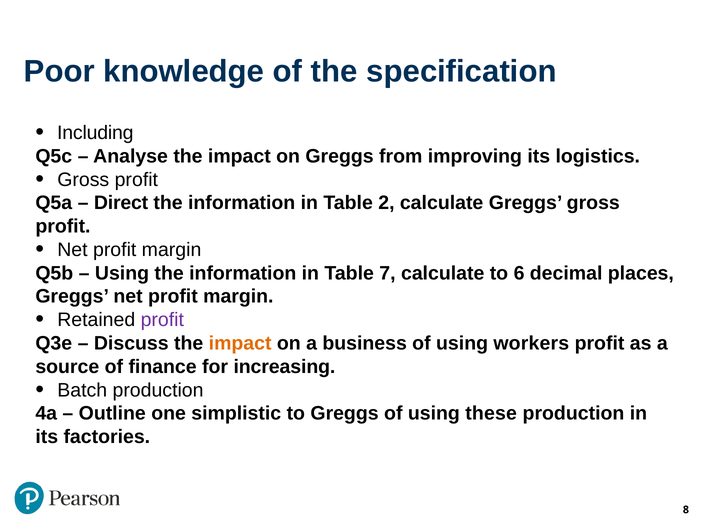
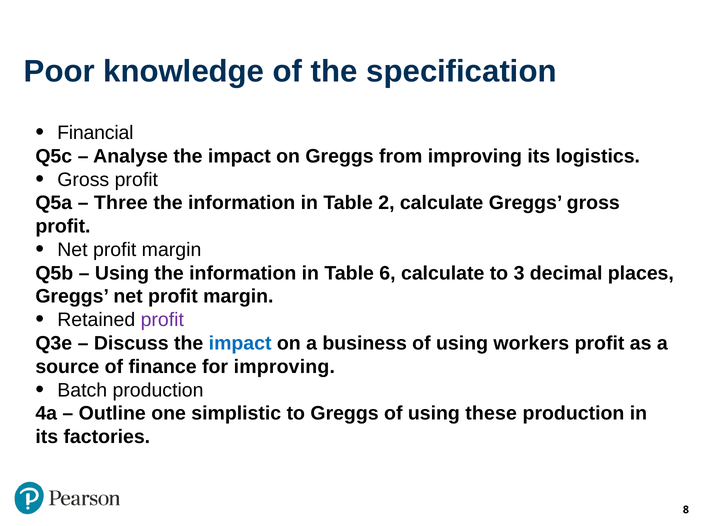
Including: Including -> Financial (95, 133)
Direct: Direct -> Three (121, 203)
7: 7 -> 6 (387, 273)
6: 6 -> 3 (519, 273)
impact colour: orange -> blue (240, 343)
for increasing: increasing -> improving (284, 367)
